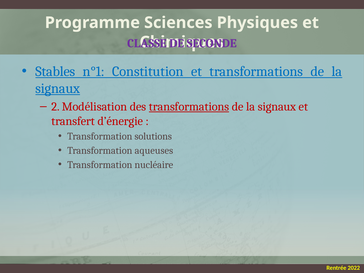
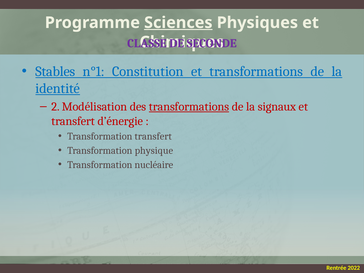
Sciences underline: none -> present (178, 23)
signaux: signaux -> identité (58, 88)
Transformation solutions: solutions -> transfert (153, 136)
aqueuses: aqueuses -> physique (154, 151)
